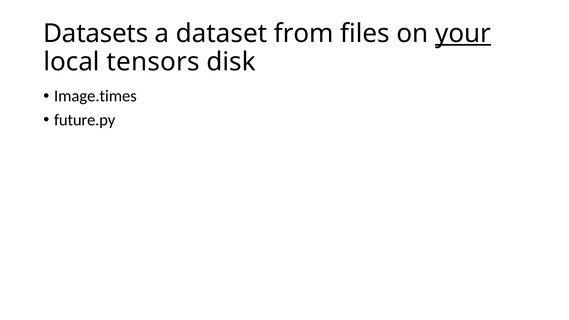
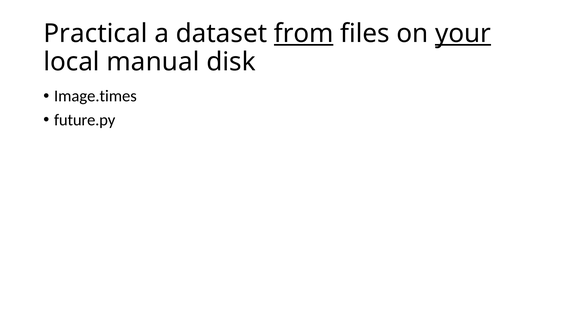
Datasets: Datasets -> Practical (96, 34)
from underline: none -> present (304, 34)
tensors: tensors -> manual (153, 62)
